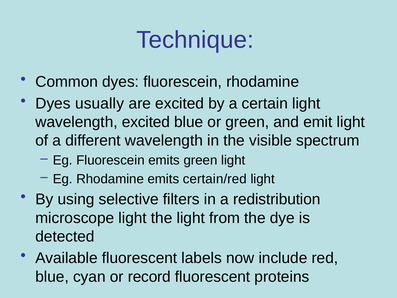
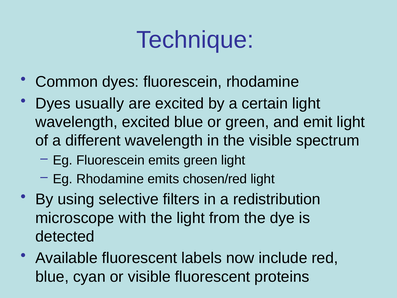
certain/red: certain/red -> chosen/red (215, 179)
microscope light: light -> with (132, 218)
or record: record -> visible (149, 276)
